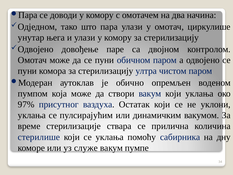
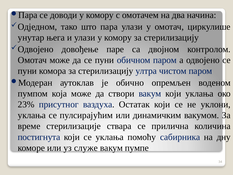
97%: 97% -> 23% (26, 104)
стерилише: стерилише -> постигнута (39, 137)
